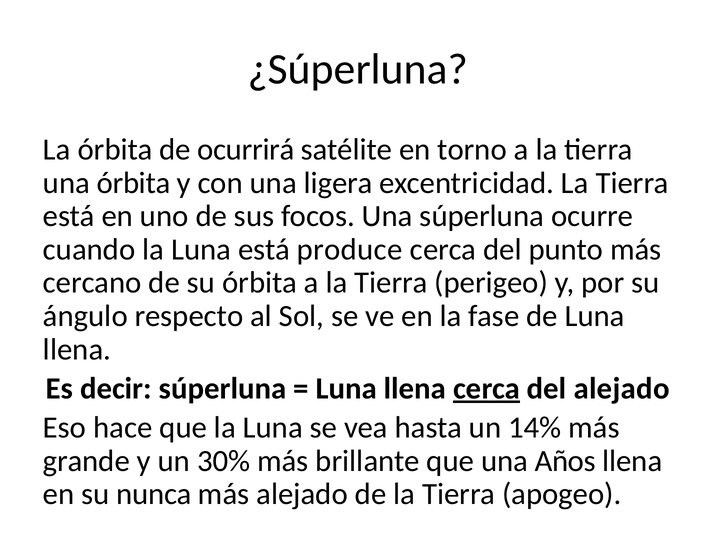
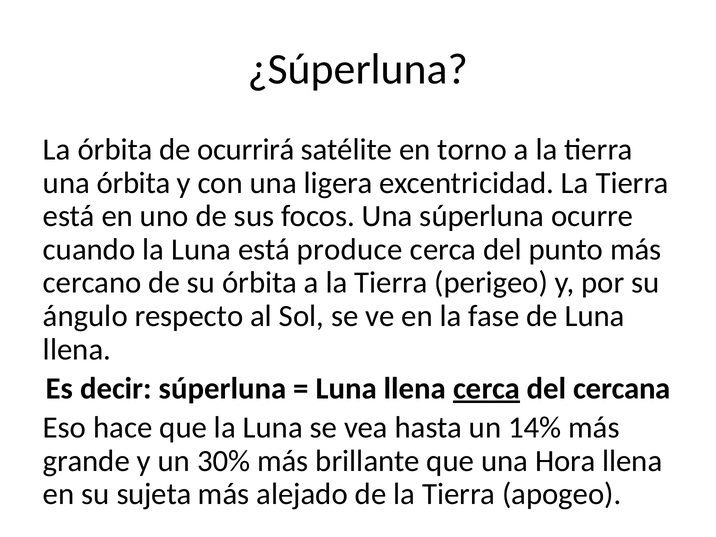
del alejado: alejado -> cercana (622, 388)
Años: Años -> Hora (565, 461)
nunca: nunca -> sujeta (154, 494)
